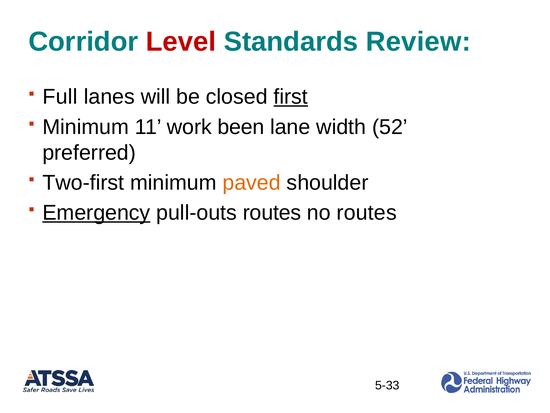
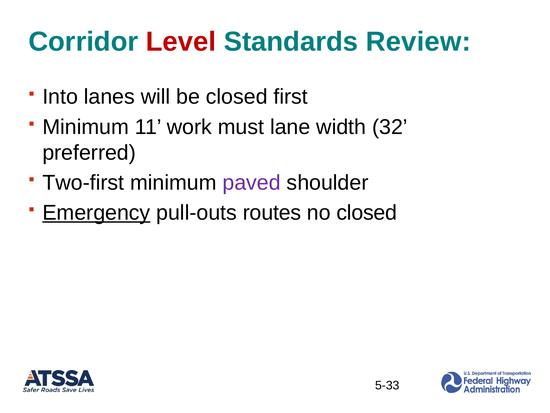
Full: Full -> Into (60, 97)
first underline: present -> none (291, 97)
been: been -> must (241, 127)
52: 52 -> 32 (390, 127)
paved colour: orange -> purple (252, 182)
no routes: routes -> closed (367, 212)
